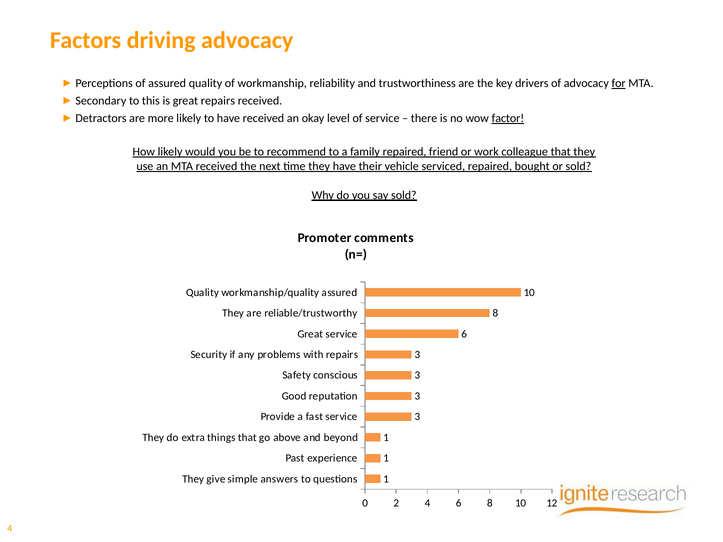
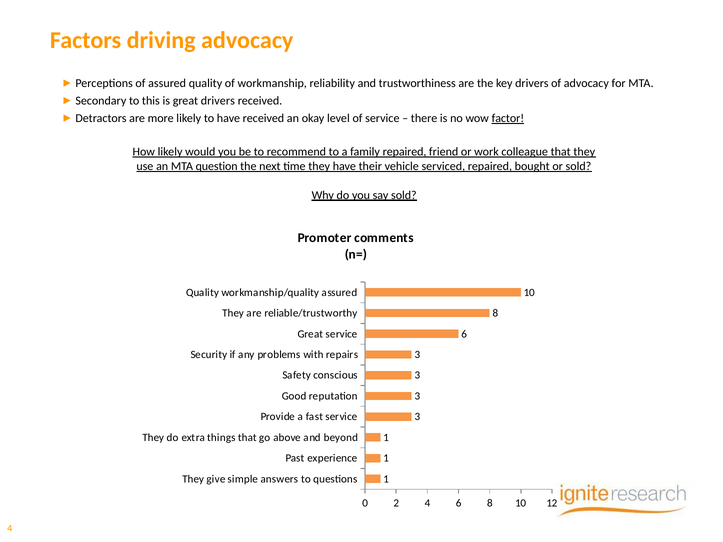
for underline: present -> none (619, 83)
great repairs: repairs -> drivers (218, 101)
MTA received: received -> question (217, 166)
